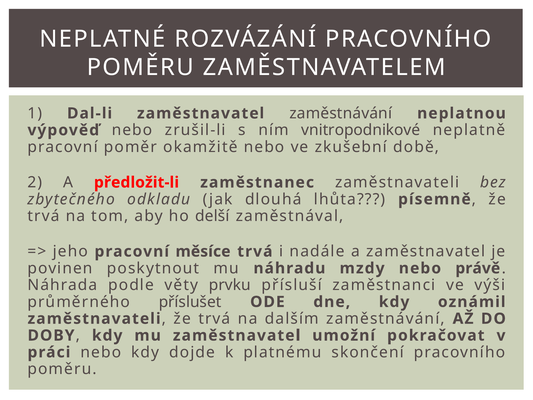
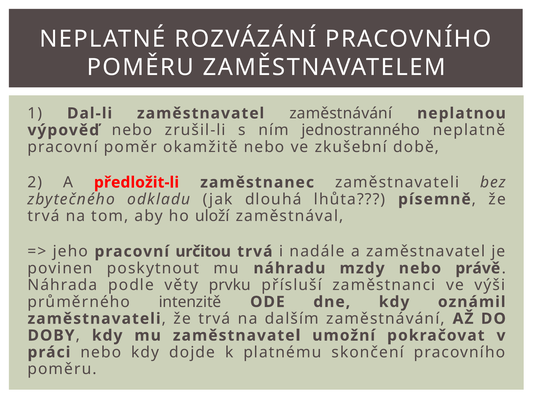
vnitropodnikové: vnitropodnikové -> jednostranného (361, 130)
delší: delší -> uloží (212, 216)
měsíce: měsíce -> určitou (203, 251)
příslušet: příslušet -> intenzitě (190, 302)
